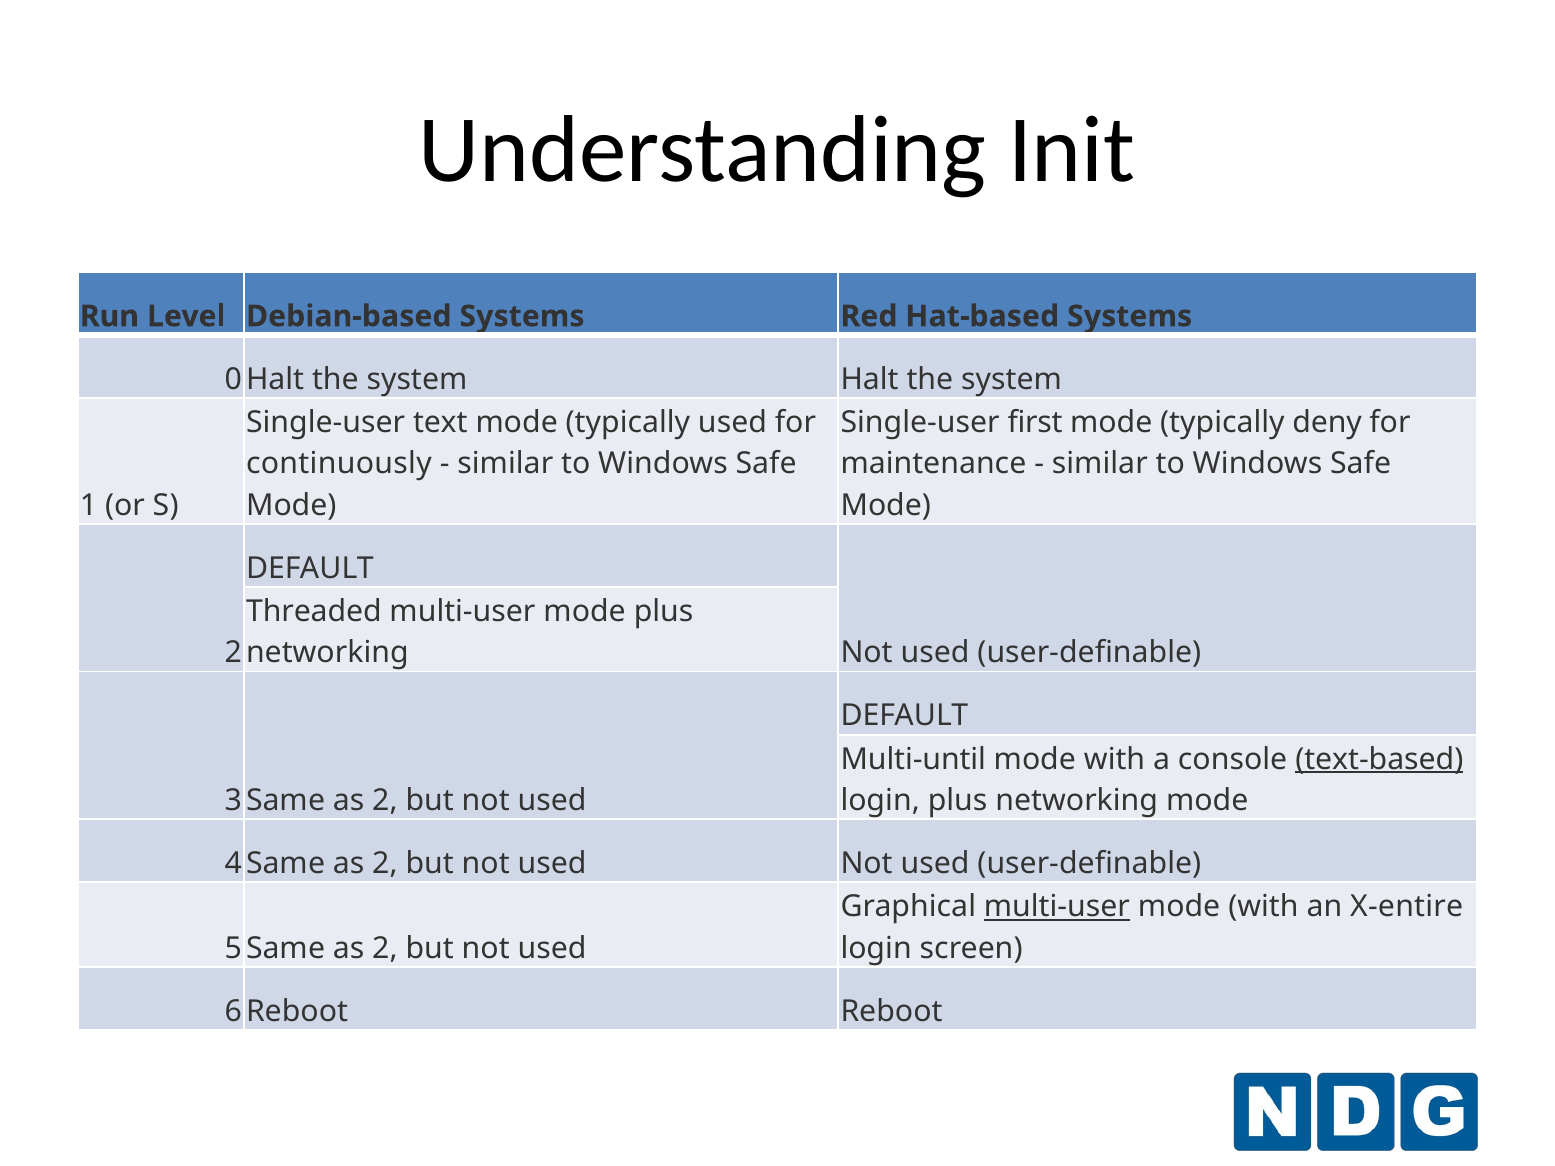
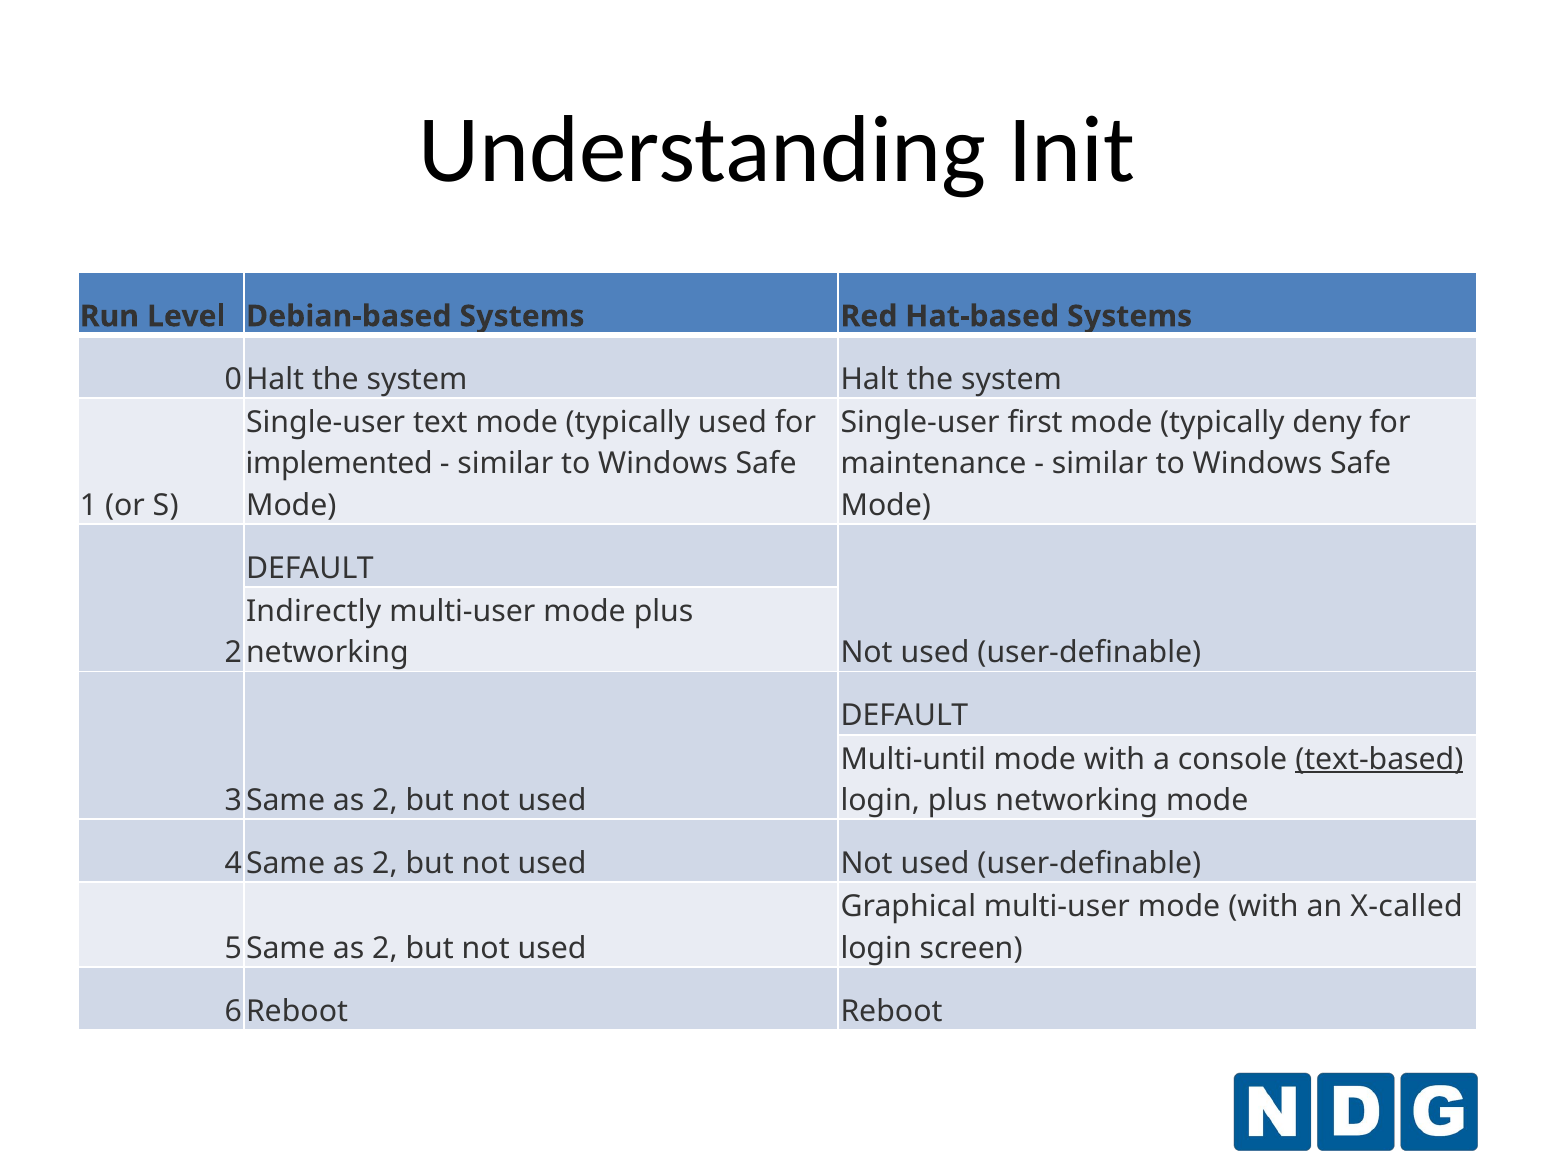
continuously: continuously -> implemented (339, 464)
Threaded: Threaded -> Indirectly (314, 612)
multi-user underline: present -> none (1057, 907)
X-entire: X-entire -> X-called (1407, 907)
